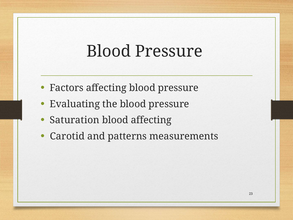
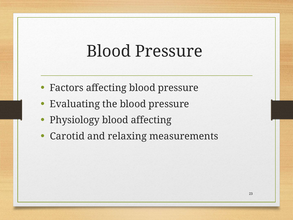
Saturation: Saturation -> Physiology (75, 120)
patterns: patterns -> relaxing (127, 136)
